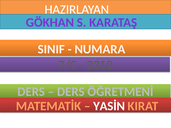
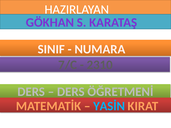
YASİN colour: white -> light blue (109, 106)
